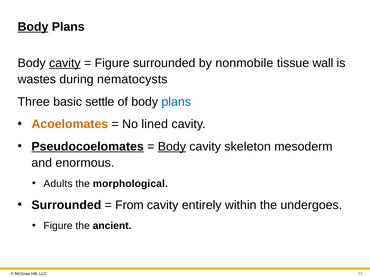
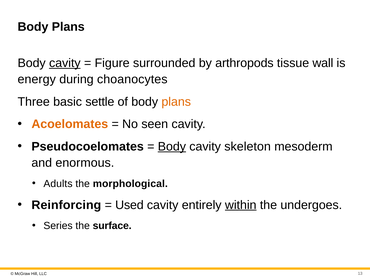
Body underline: present -> none (33, 27)
nonmobile: nonmobile -> arthropods (244, 63)
wastes: wastes -> energy (37, 80)
nematocysts: nematocysts -> choanocytes (132, 80)
plans colour: blue -> orange (176, 102)
lined: lined -> seen (155, 124)
Pseudocoelomates underline: present -> none (88, 147)
Surrounded: Surrounded -> Reinforcing (66, 205)
From: From -> Used (129, 205)
within underline: none -> present (241, 205)
Figure: Figure -> Series (58, 226)
ancient: ancient -> surface (112, 226)
